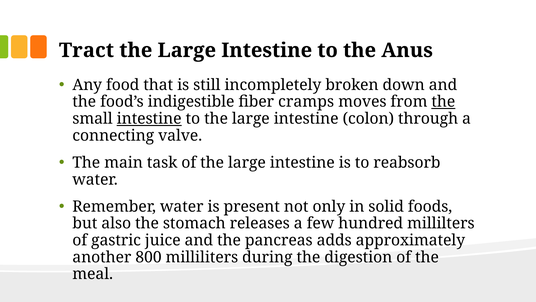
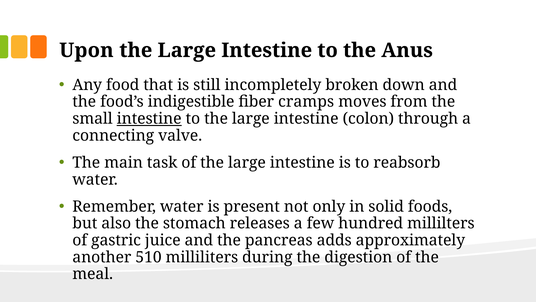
Tract: Tract -> Upon (86, 50)
the underline: present -> none (443, 102)
800: 800 -> 510 (148, 257)
